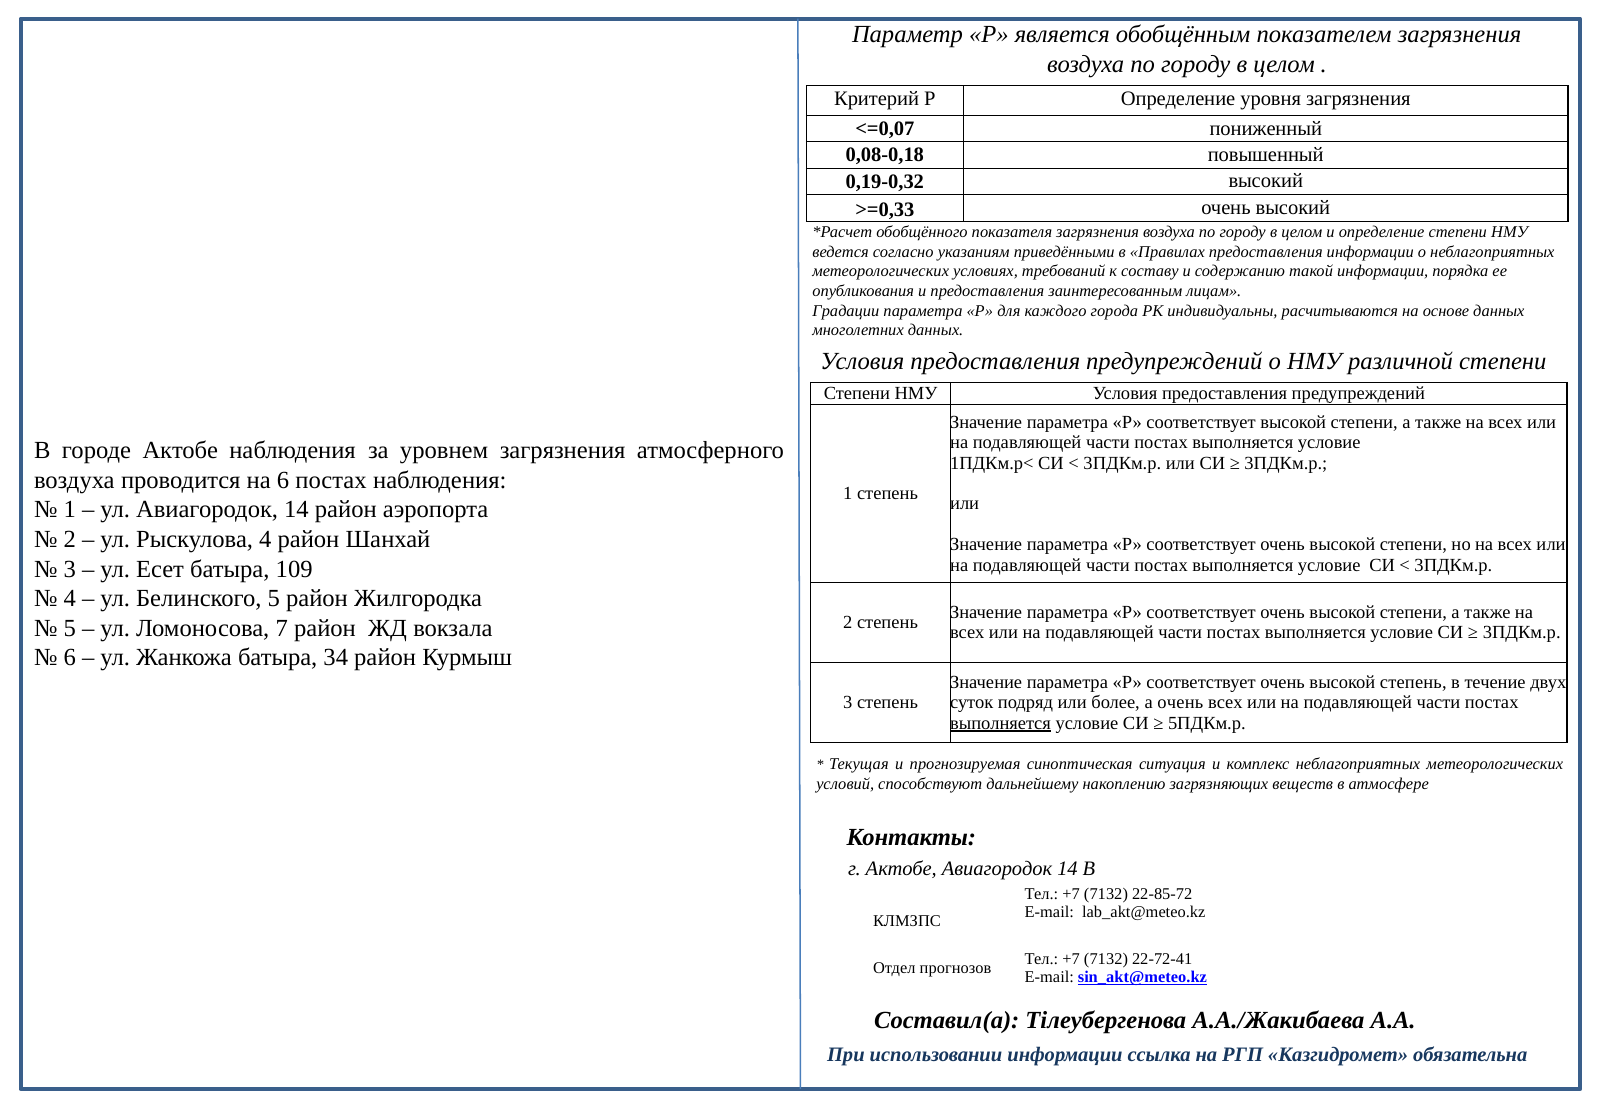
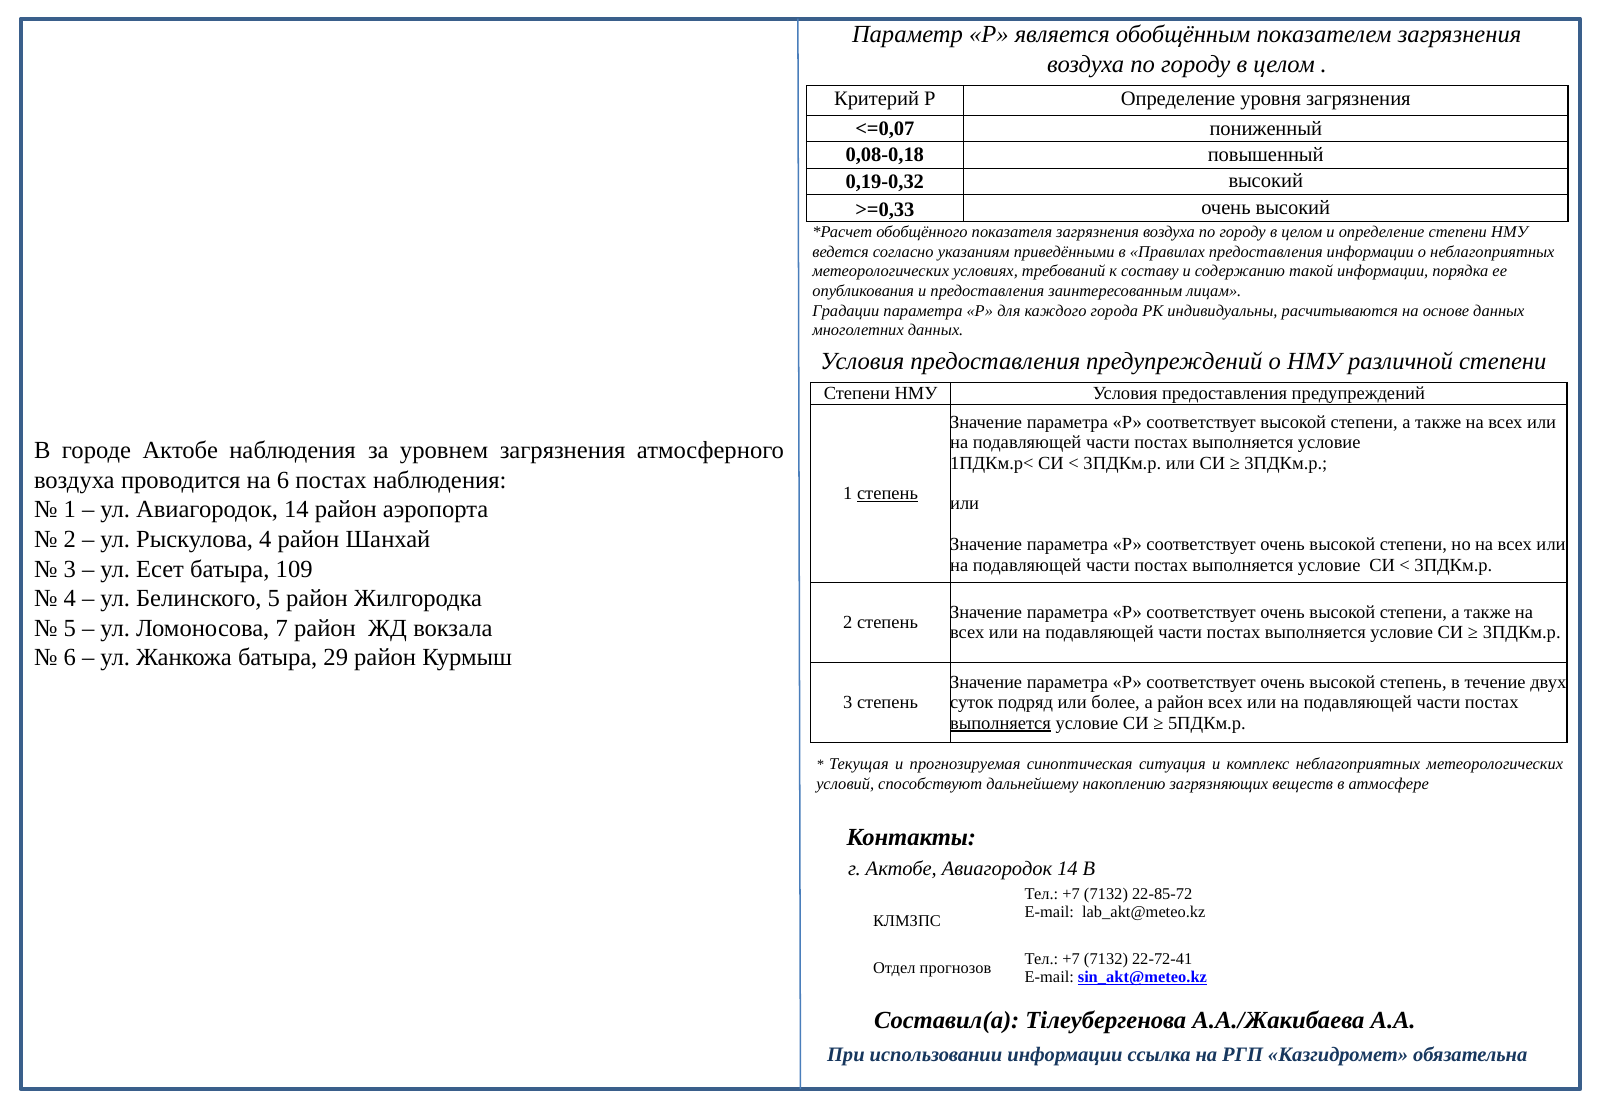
степень underline: none -> present (887, 494)
34: 34 -> 29 (336, 658)
а очень: очень -> район (1181, 703)
